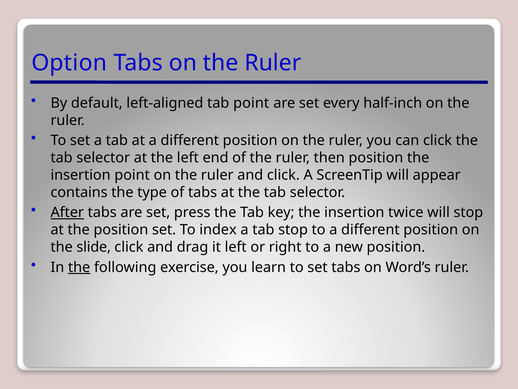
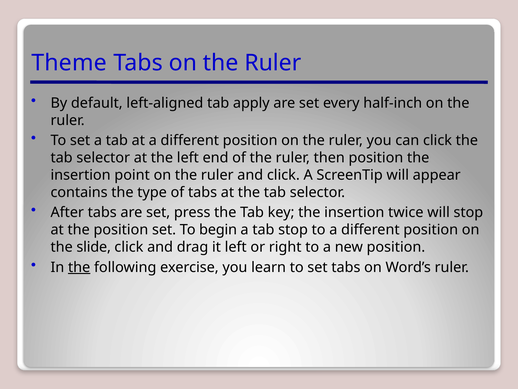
Option: Option -> Theme (69, 63)
tab point: point -> apply (251, 103)
After underline: present -> none (67, 212)
index: index -> begin (218, 230)
